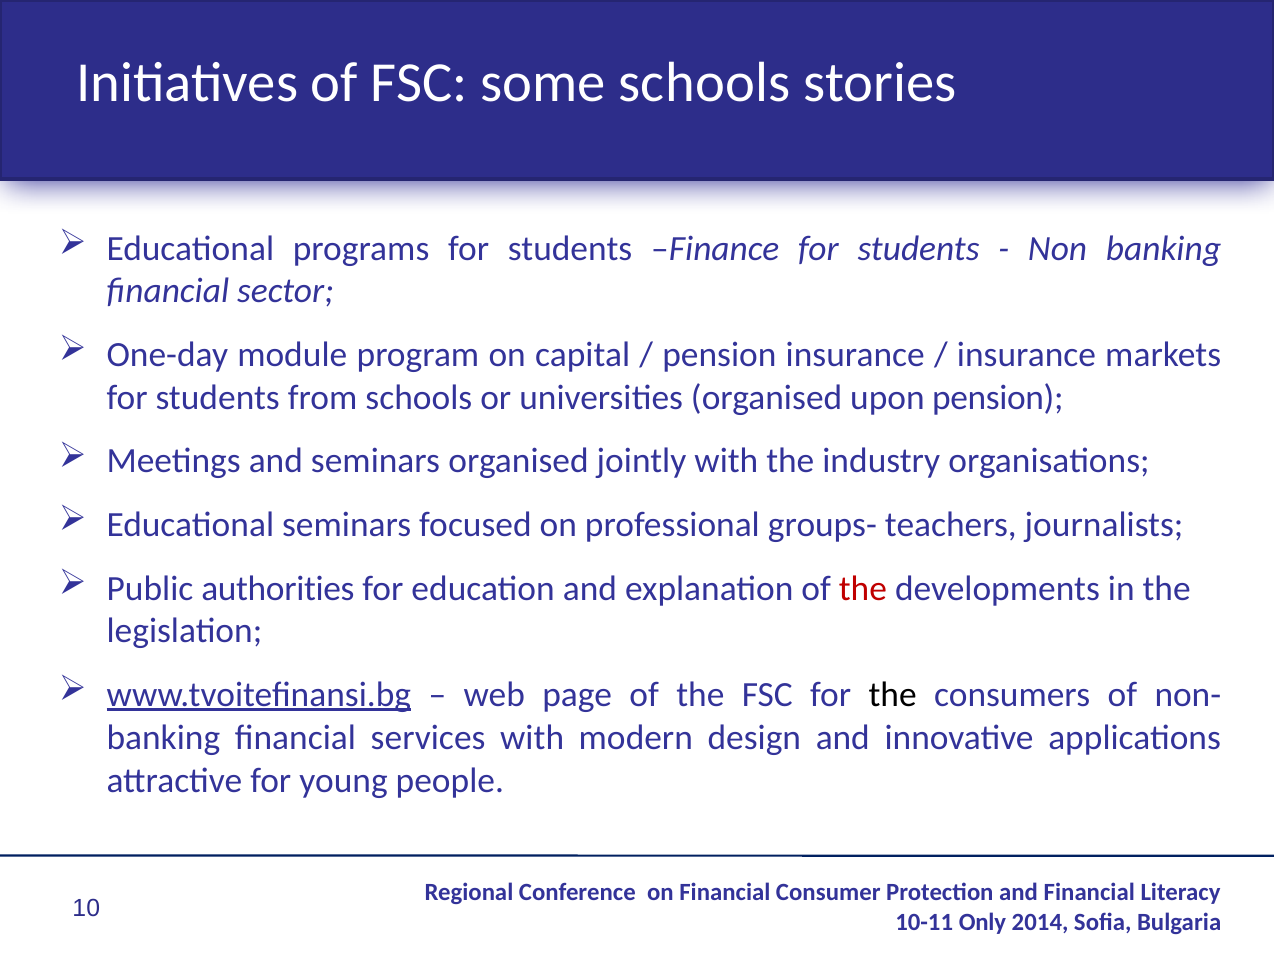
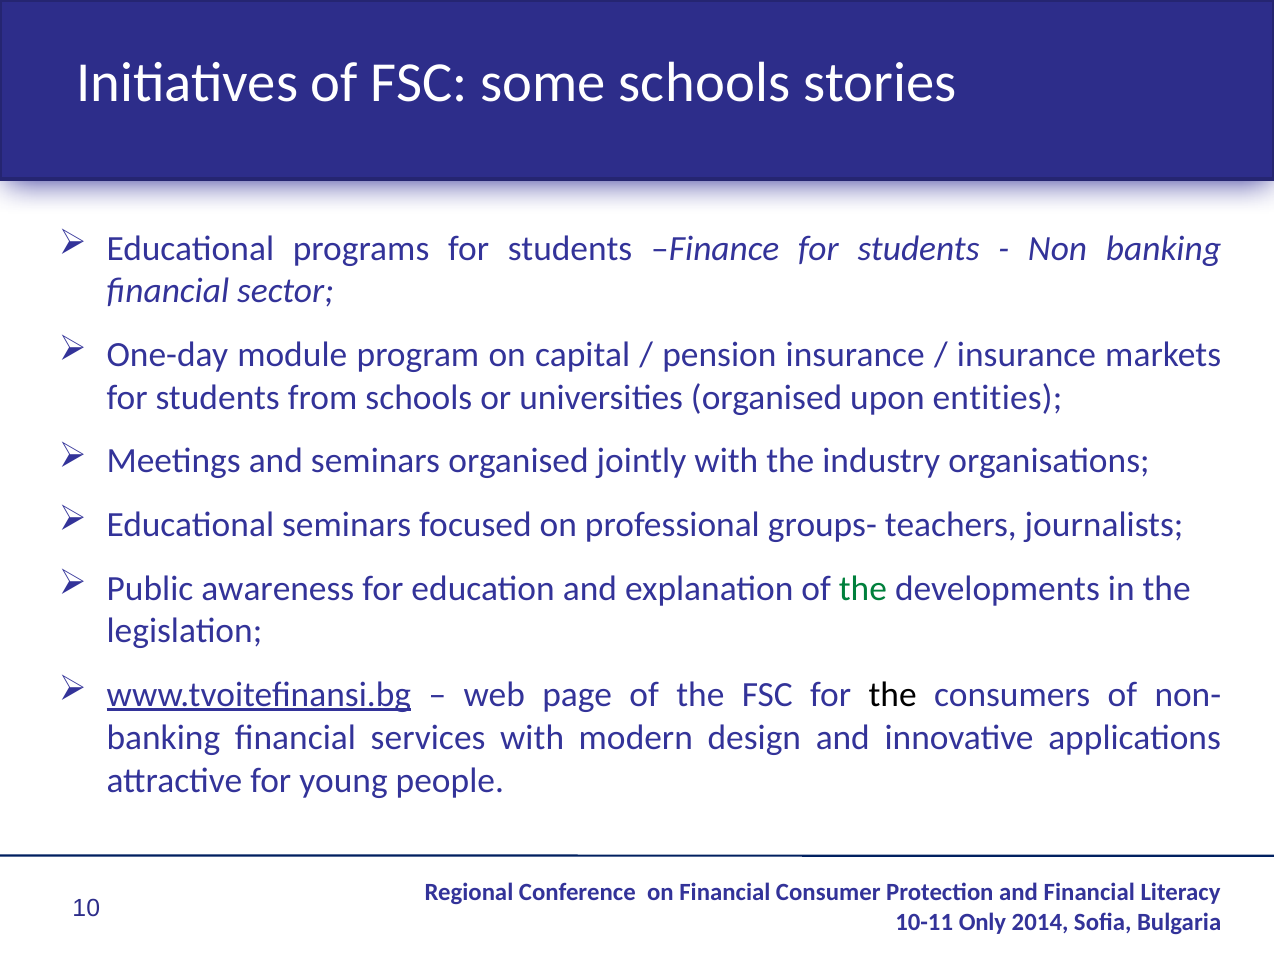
upon pension: pension -> entities (998, 398)
authorities: authorities -> awareness (278, 589)
the colour: red -> green (863, 589)
